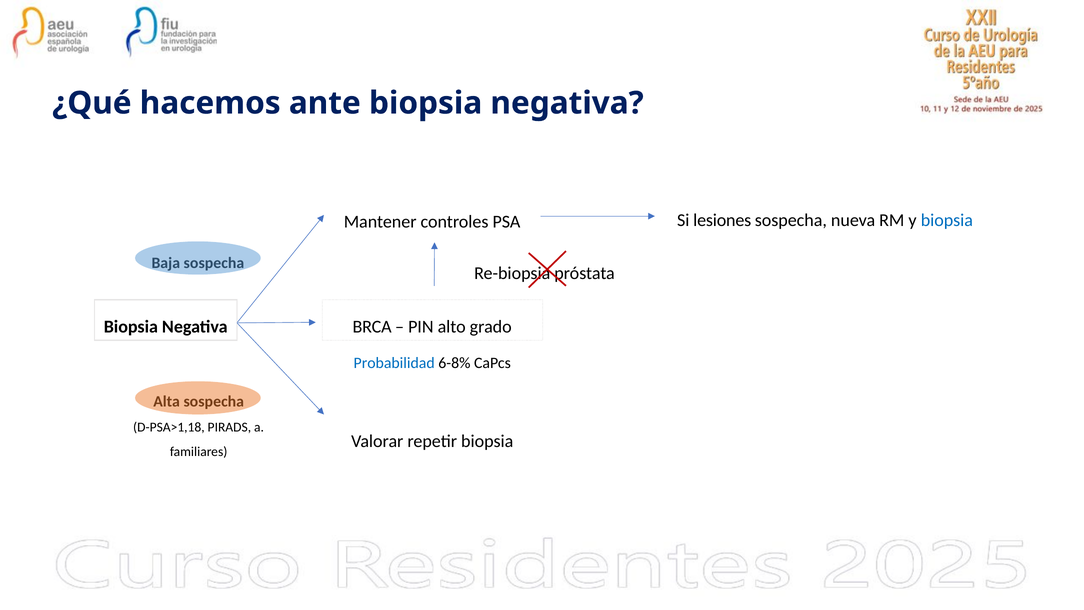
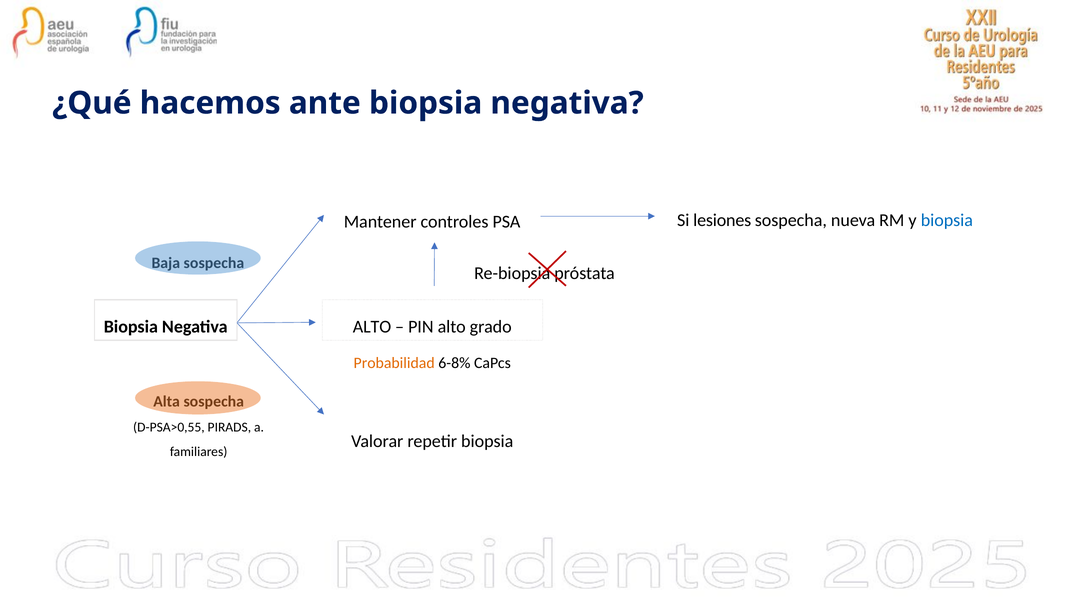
BRCA: BRCA -> ALTO (372, 327)
Probabilidad colour: blue -> orange (394, 363)
D-PSA>1,18: D-PSA>1,18 -> D-PSA>0,55 (169, 427)
